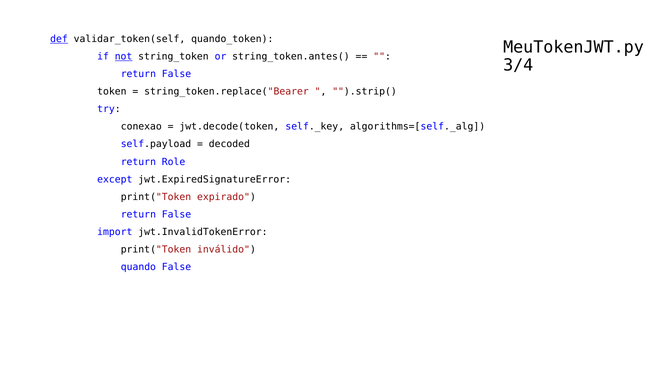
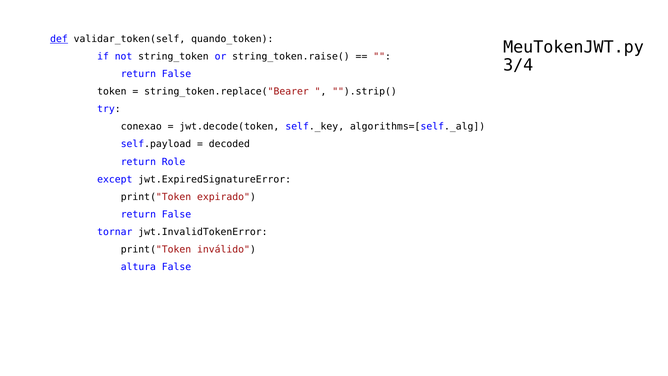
not underline: present -> none (124, 57)
string_token.antes(: string_token.antes( -> string_token.raise( (291, 57)
import: import -> tornar (115, 232)
quando: quando -> altura (138, 267)
